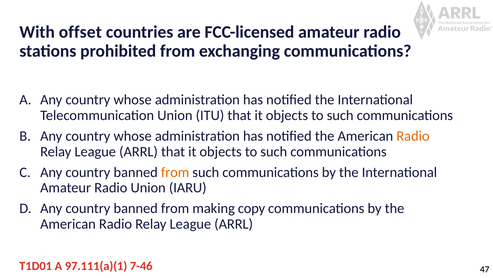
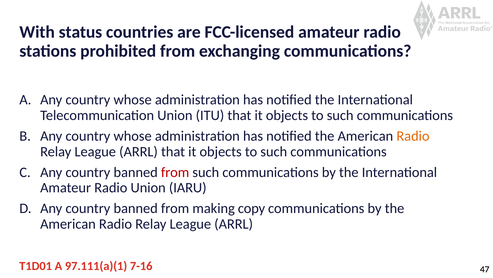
offset: offset -> status (80, 32)
from colour: orange -> red (175, 172)
7-46: 7-46 -> 7-16 (141, 266)
